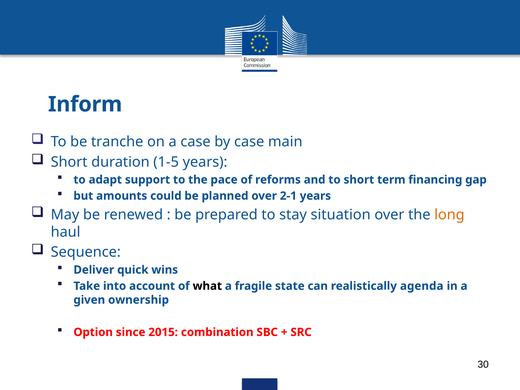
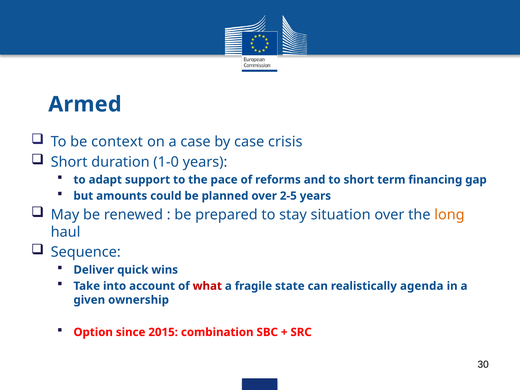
Inform: Inform -> Armed (85, 104)
tranche: tranche -> context (117, 142)
main: main -> crisis (285, 142)
1-5: 1-5 -> 1-0 (166, 162)
2-1: 2-1 -> 2-5 (288, 196)
what colour: black -> red (207, 286)
